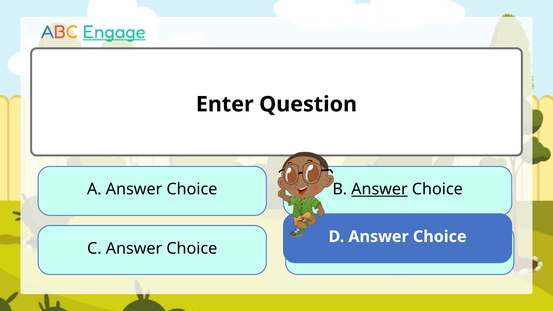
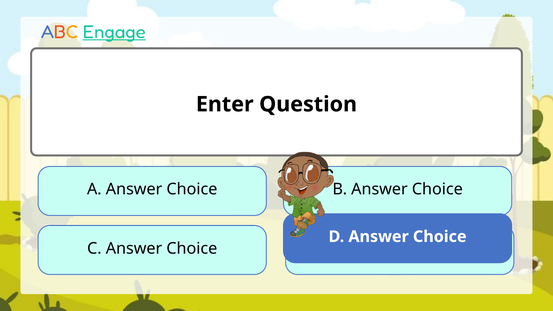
Answer underline: present -> none (379, 189)
